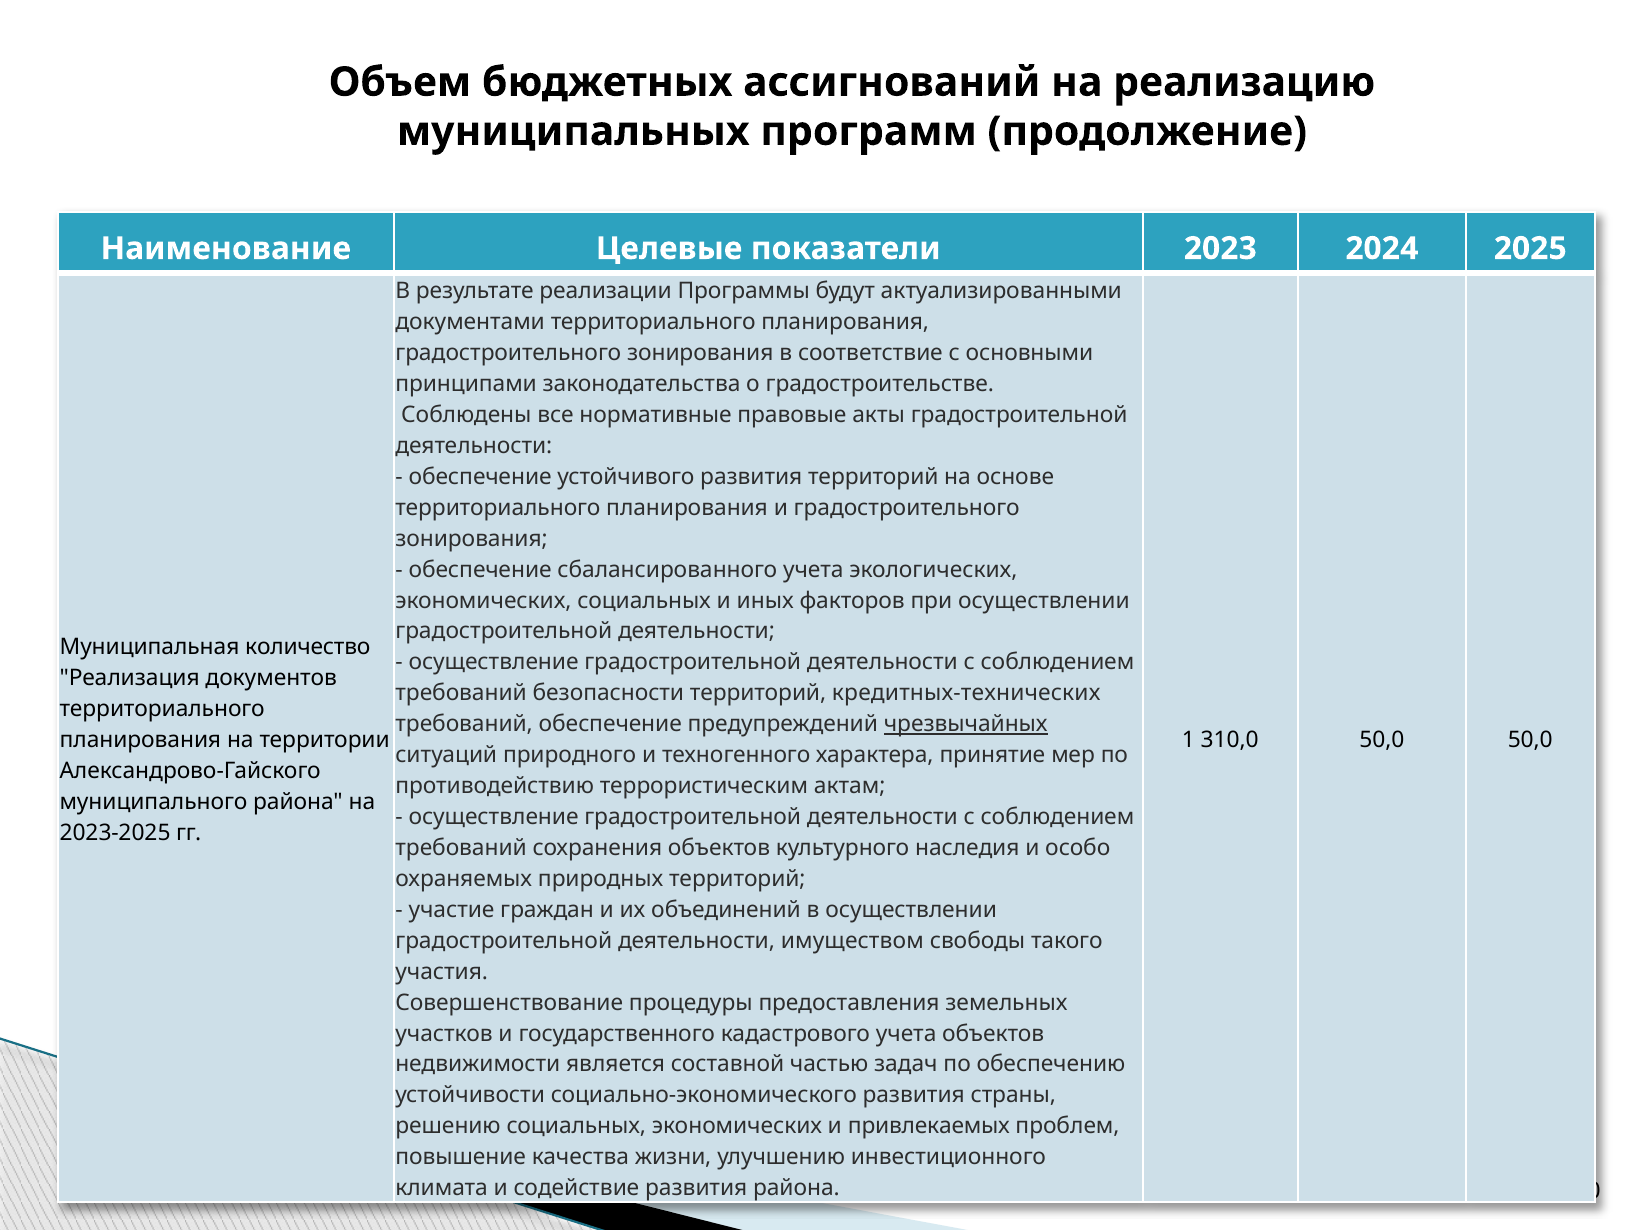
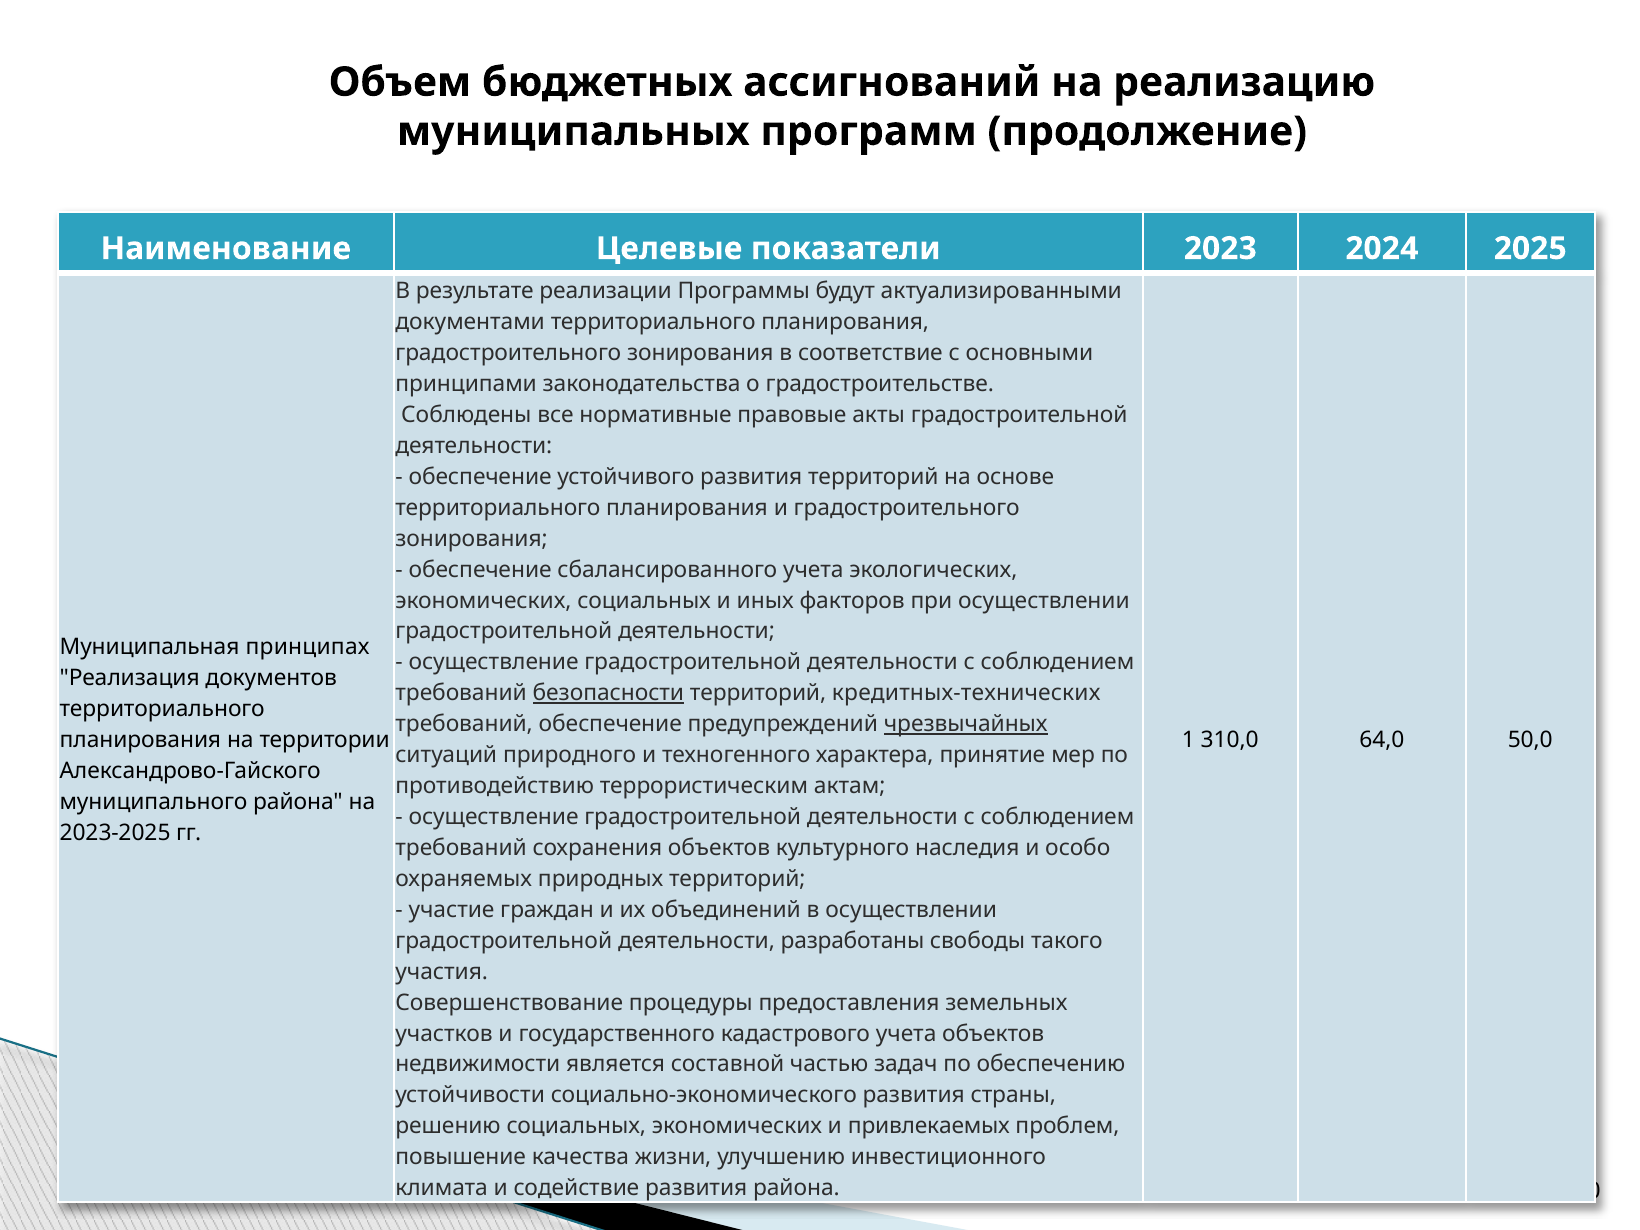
количество: количество -> принципах (308, 647)
безопасности underline: none -> present (608, 693)
310,0 50,0: 50,0 -> 64,0 (1382, 740)
имуществом: имуществом -> разработаны (853, 941)
